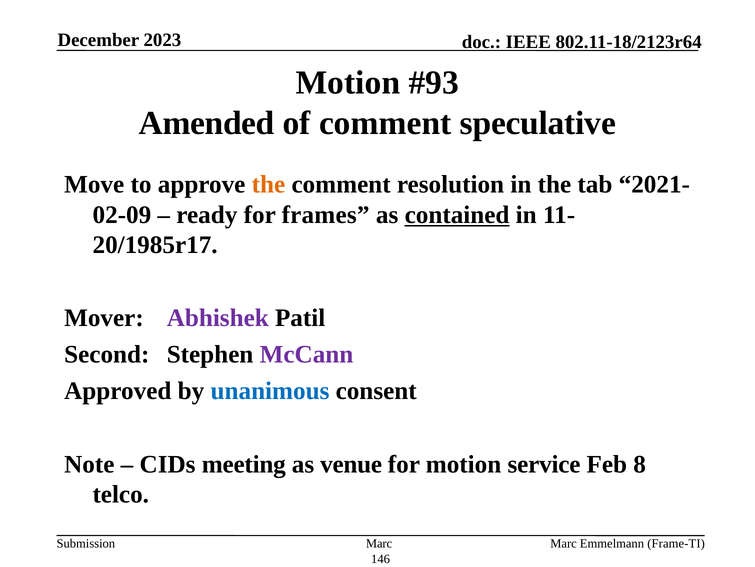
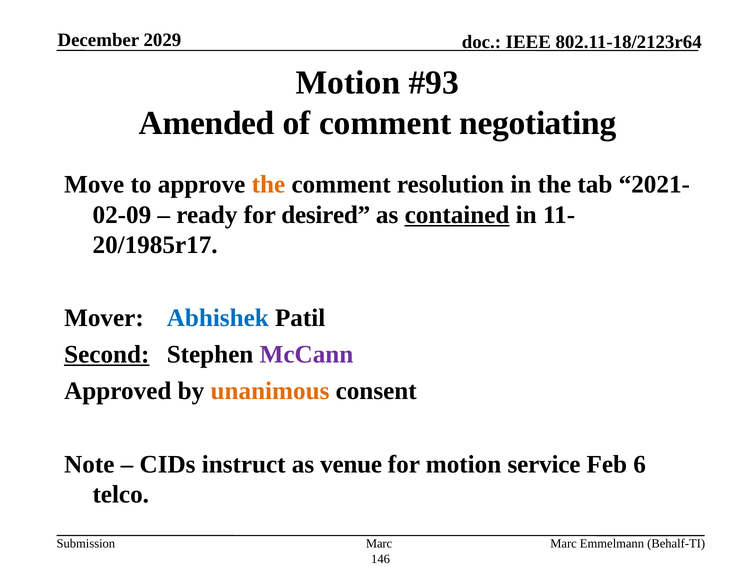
2023: 2023 -> 2029 (162, 40)
speculative: speculative -> negotiating (538, 123)
frames: frames -> desired (326, 214)
Abhishek colour: purple -> blue (218, 318)
Second underline: none -> present (107, 354)
unanimous colour: blue -> orange (270, 391)
meeting: meeting -> instruct (244, 464)
8: 8 -> 6 (640, 464)
Frame-TI: Frame-TI -> Behalf-TI (676, 543)
